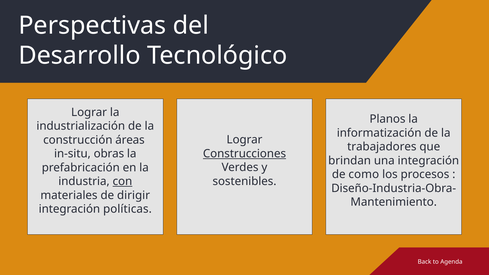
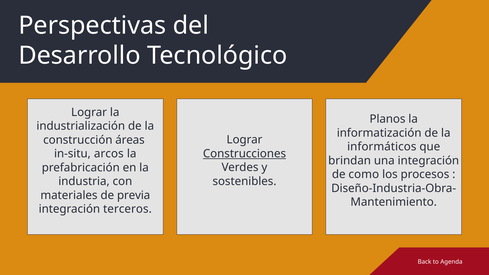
trabajadores: trabajadores -> informáticos (382, 147)
obras: obras -> arcos (109, 154)
con underline: present -> none (122, 182)
dirigir: dirigir -> previa (134, 195)
políticas: políticas -> terceros (127, 209)
